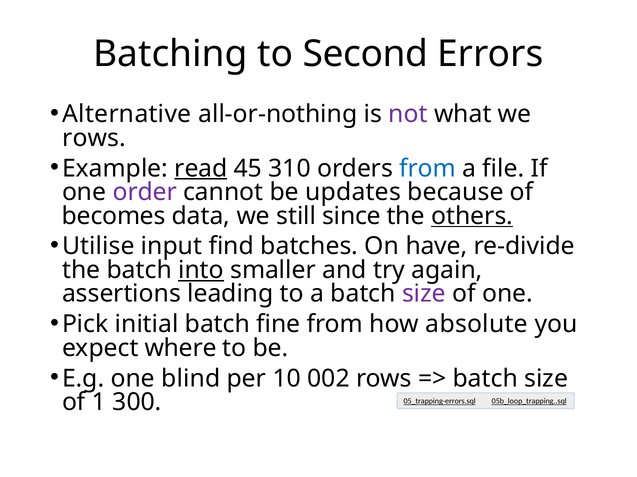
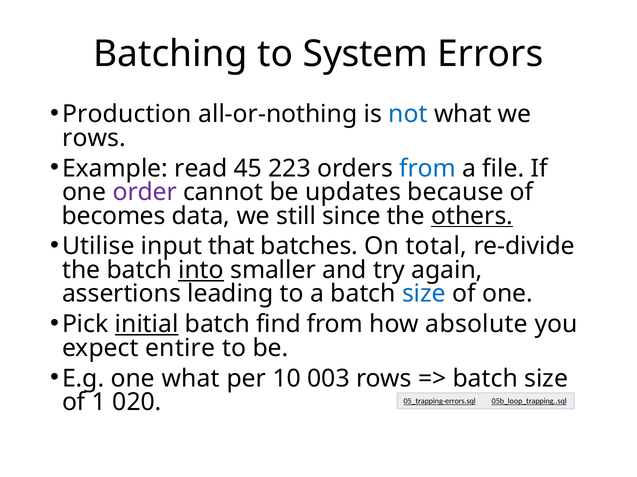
Second: Second -> System (365, 54)
Alternative: Alternative -> Production (127, 114)
not colour: purple -> blue (408, 114)
read underline: present -> none (201, 169)
310: 310 -> 223 (290, 169)
find: find -> that (231, 247)
have: have -> total (436, 247)
size colour: purple -> blue (424, 294)
initial underline: none -> present (147, 325)
fine: fine -> find (279, 325)
where: where -> entire (180, 348)
one blind: blind -> what (191, 379)
002: 002 -> 003 (328, 379)
300: 300 -> 020 (137, 403)
